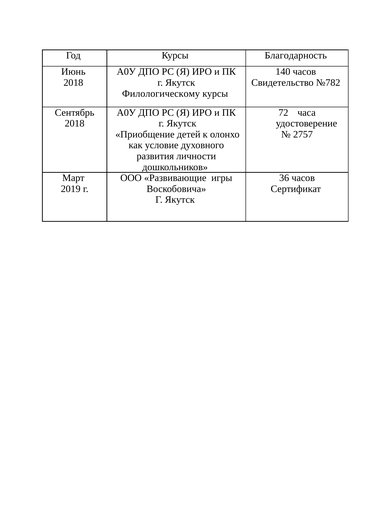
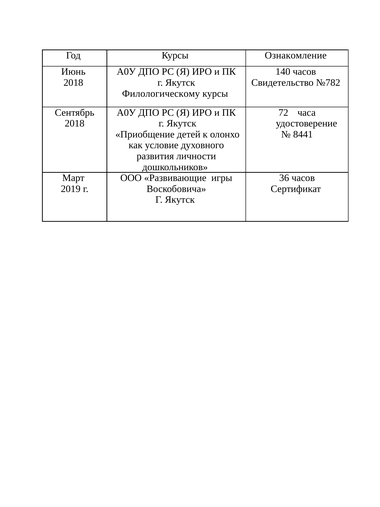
Благодарность: Благодарность -> Ознакомление (296, 55)
2757: 2757 -> 8441 (303, 134)
